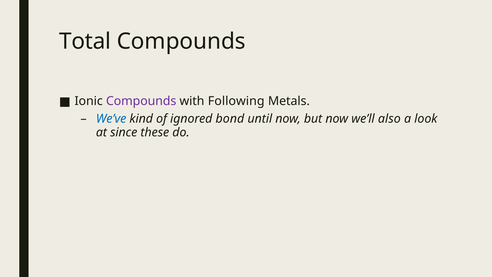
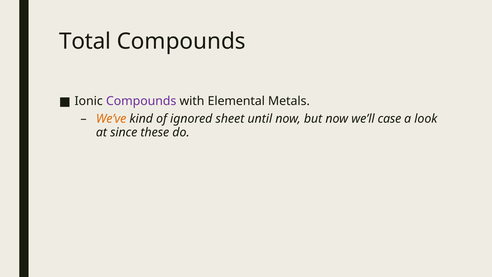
Following: Following -> Elemental (236, 101)
We’ve colour: blue -> orange (111, 119)
bond: bond -> sheet (230, 119)
also: also -> case (389, 119)
